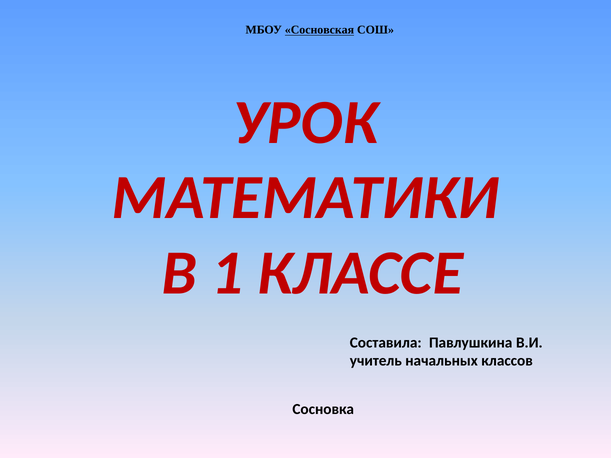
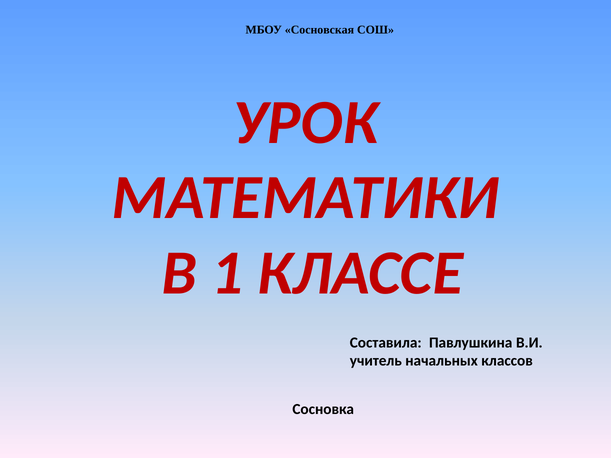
Сосновская underline: present -> none (319, 30)
